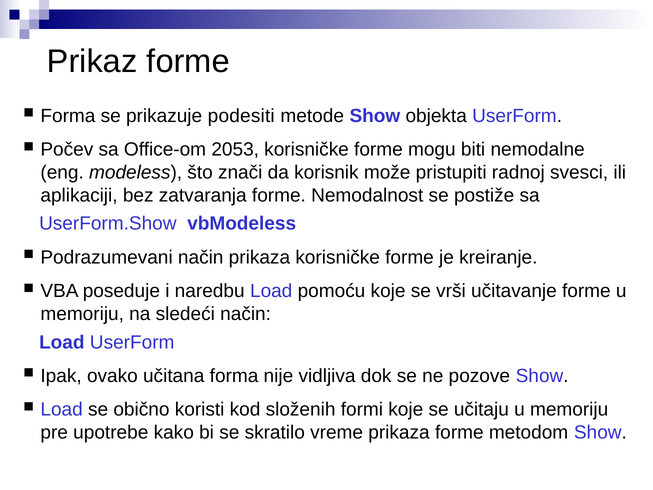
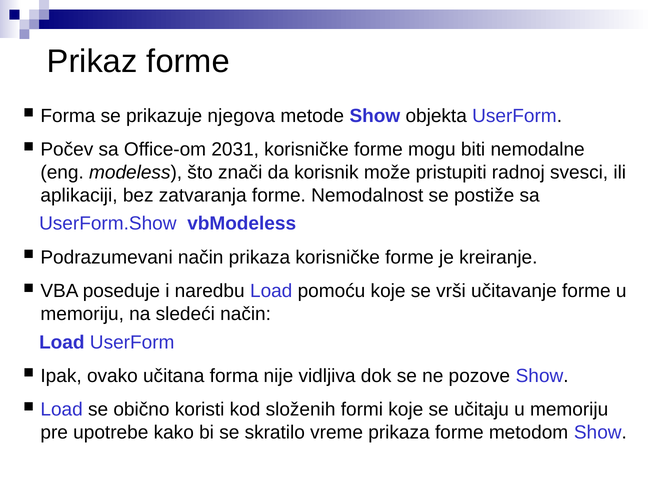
podesiti: podesiti -> njegova (241, 116)
2053: 2053 -> 2031 (235, 149)
